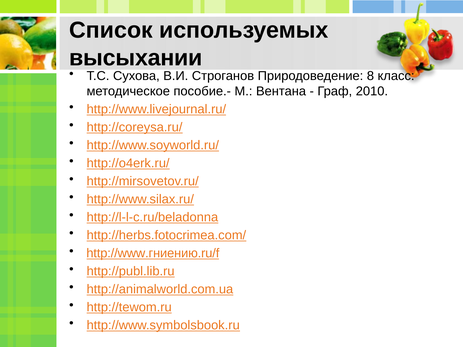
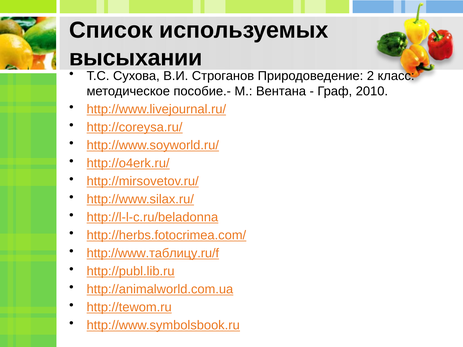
8: 8 -> 2 (370, 76)
http://www.гниению.ru/f: http://www.гниению.ru/f -> http://www.таблицу.ru/f (153, 254)
